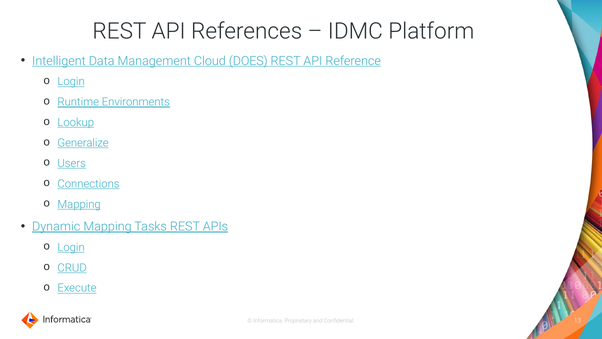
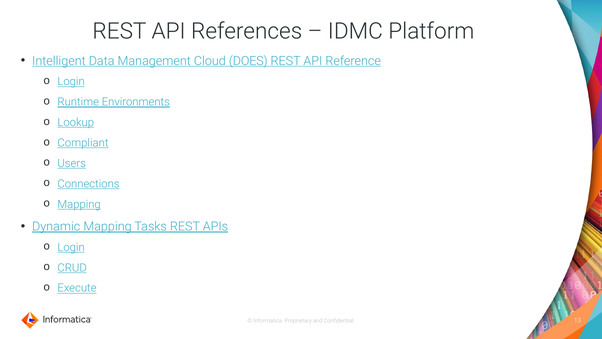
Generalize: Generalize -> Compliant (83, 143)
